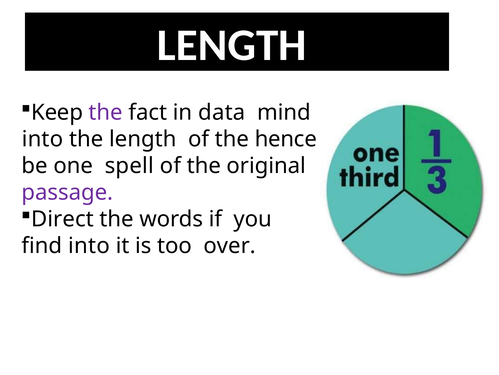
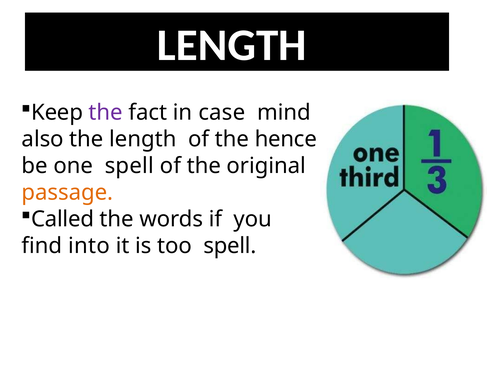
data: data -> case (222, 112)
into: into -> also (43, 139)
passage colour: purple -> orange (67, 192)
Direct: Direct -> Called (63, 219)
too over: over -> spell (230, 246)
